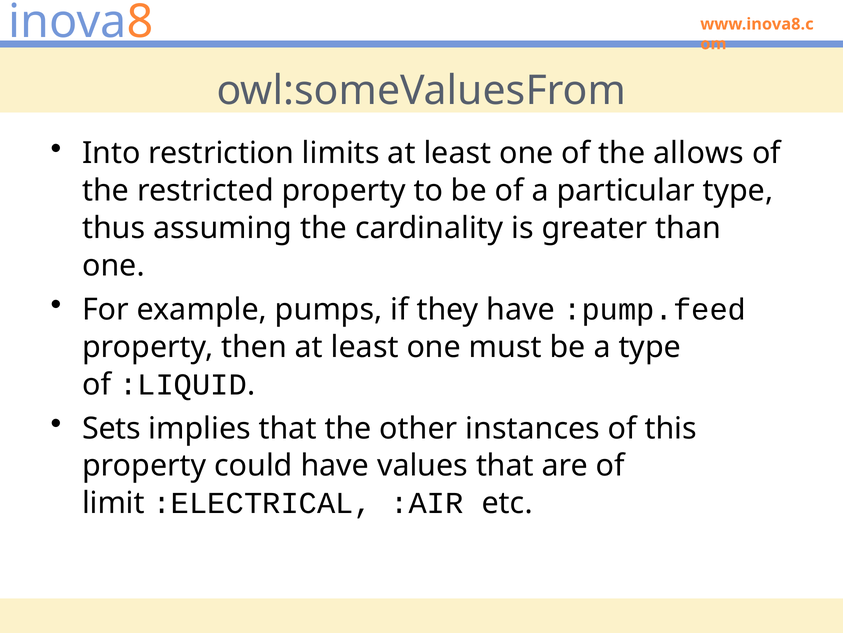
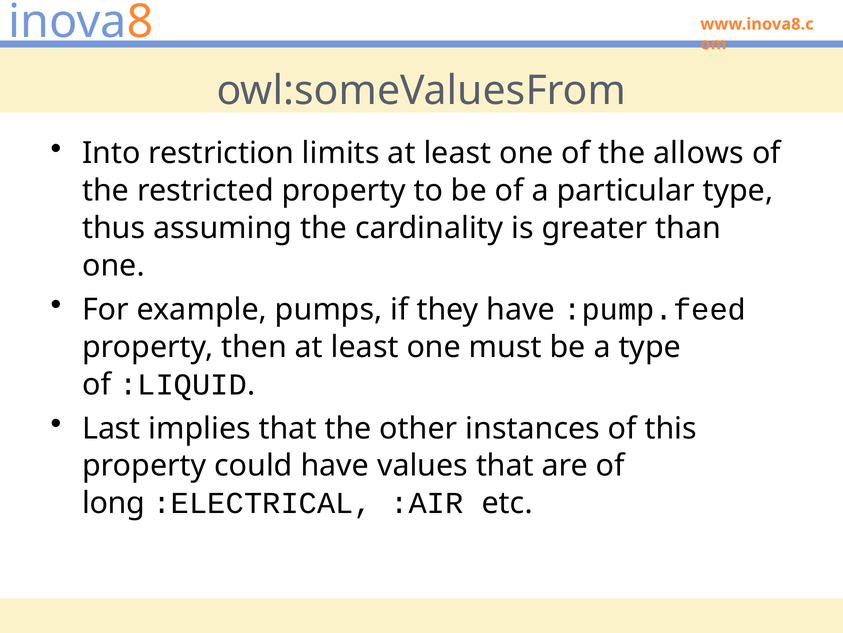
Sets: Sets -> Last (111, 428)
limit: limit -> long (114, 503)
